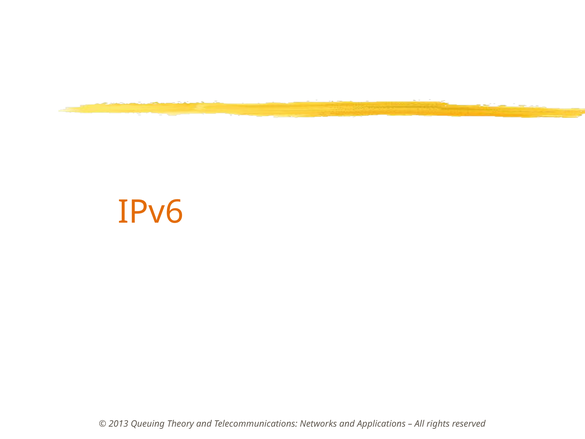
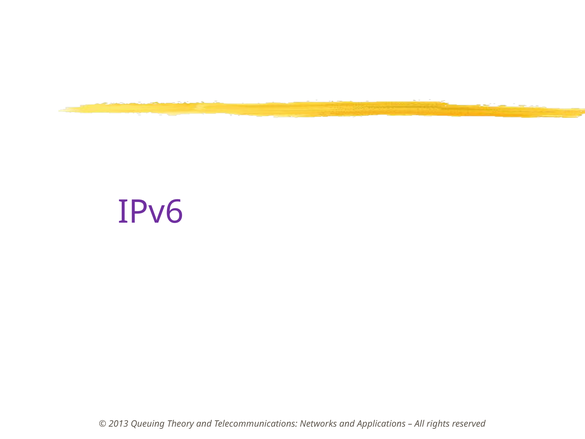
IPv6 colour: orange -> purple (151, 212)
